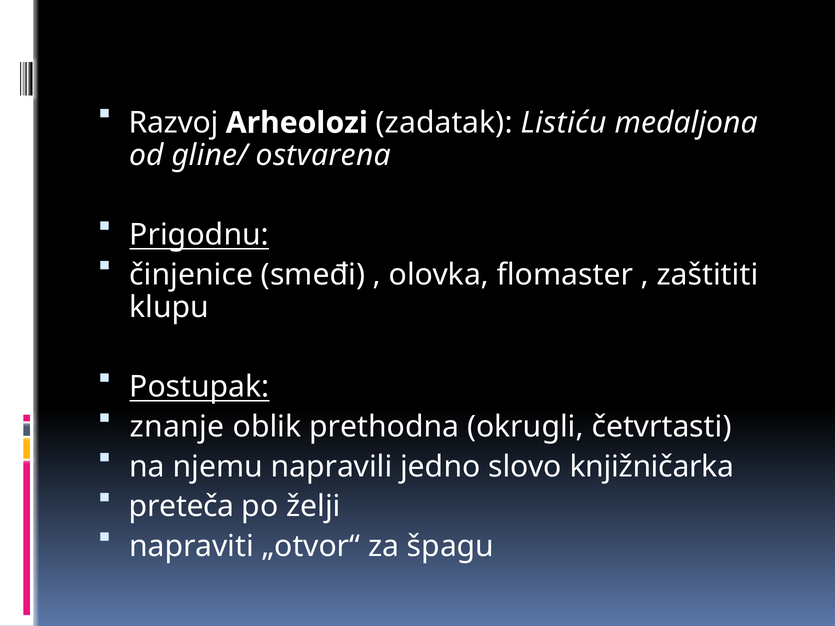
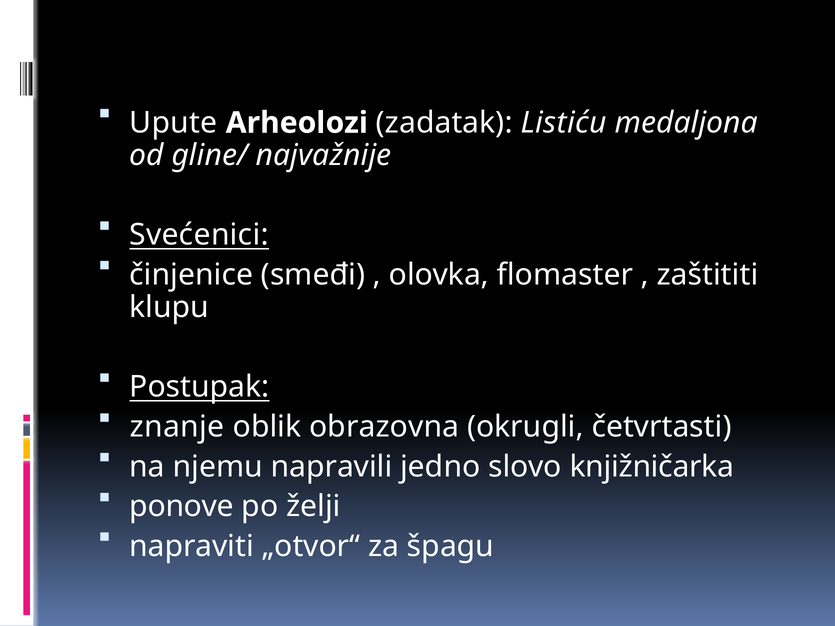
Razvoj: Razvoj -> Upute (173, 123)
ostvarena: ostvarena -> najvažnije (324, 155)
Prigodnu: Prigodnu -> Svećenici (199, 235)
prethodna: prethodna -> obrazovna (384, 427)
preteča: preteča -> ponove (182, 507)
